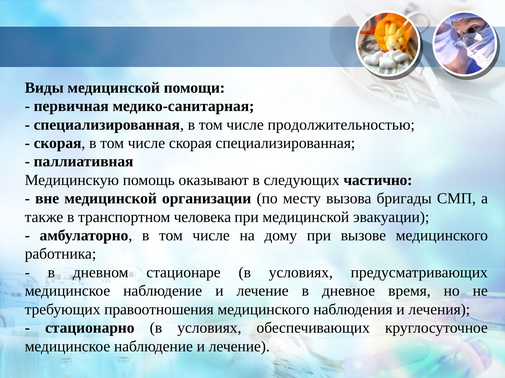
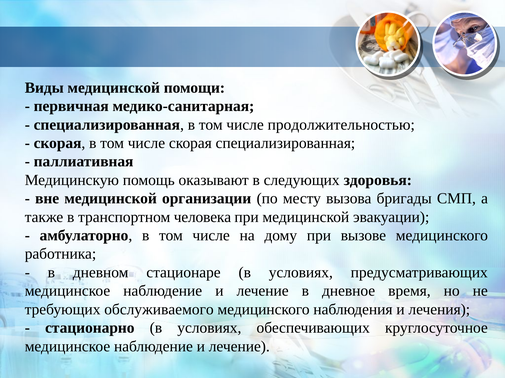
частично: частично -> здоровья (378, 180)
правоотношения: правоотношения -> обслуживаемого (159, 310)
